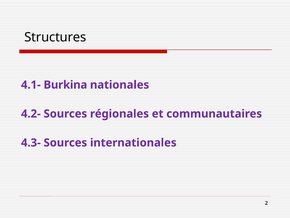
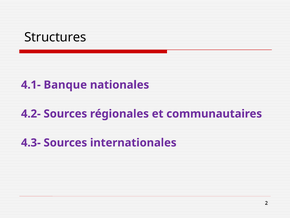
Burkina: Burkina -> Banque (65, 85)
